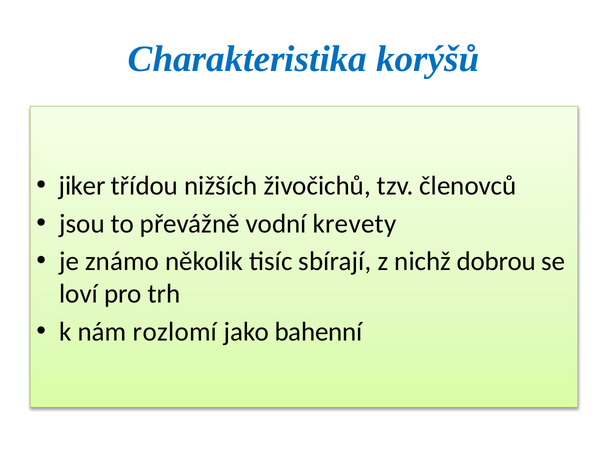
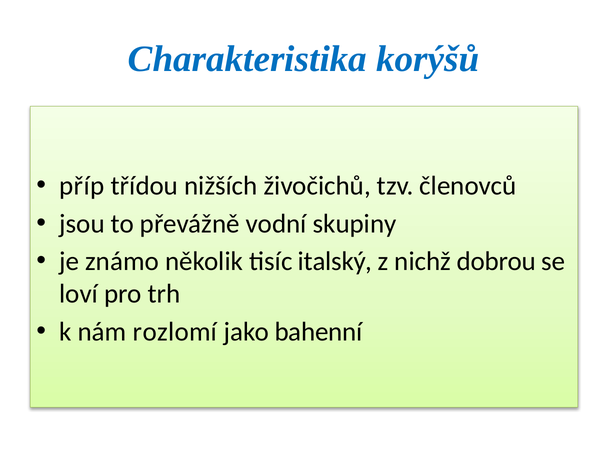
jiker: jiker -> příp (82, 186)
krevety: krevety -> skupiny (355, 224)
sbírají: sbírají -> italský (335, 261)
